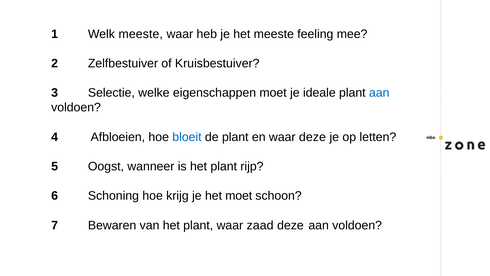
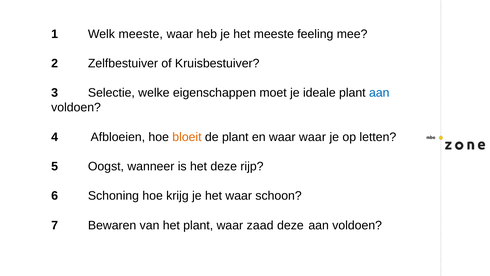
bloeit colour: blue -> orange (187, 137)
waar deze: deze -> waar (312, 137)
is het plant: plant -> deze (224, 166)
het moet: moet -> waar (239, 196)
